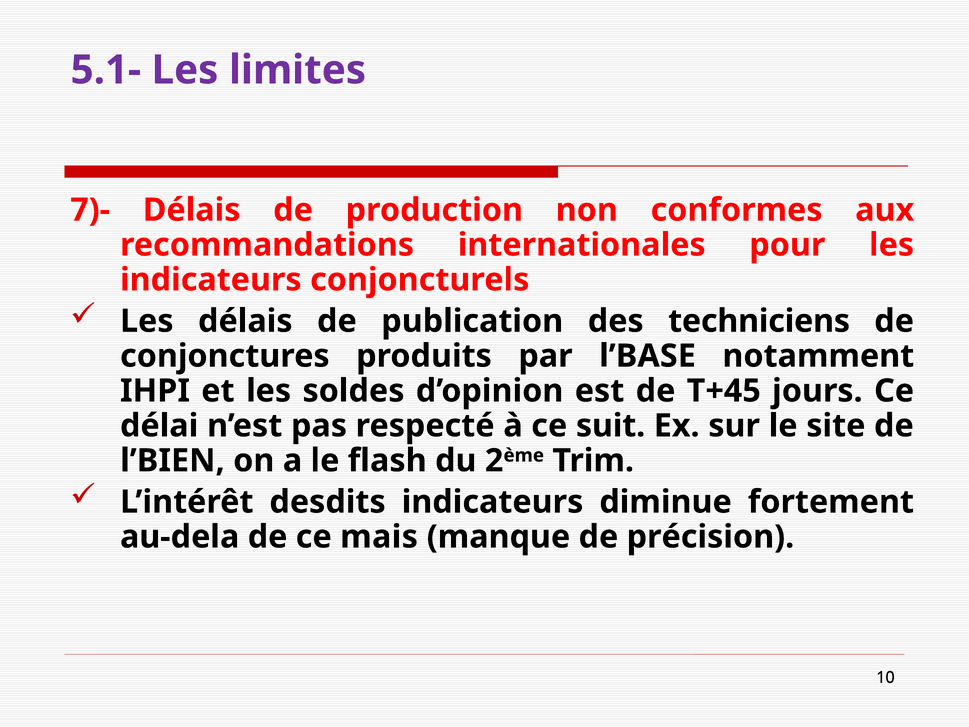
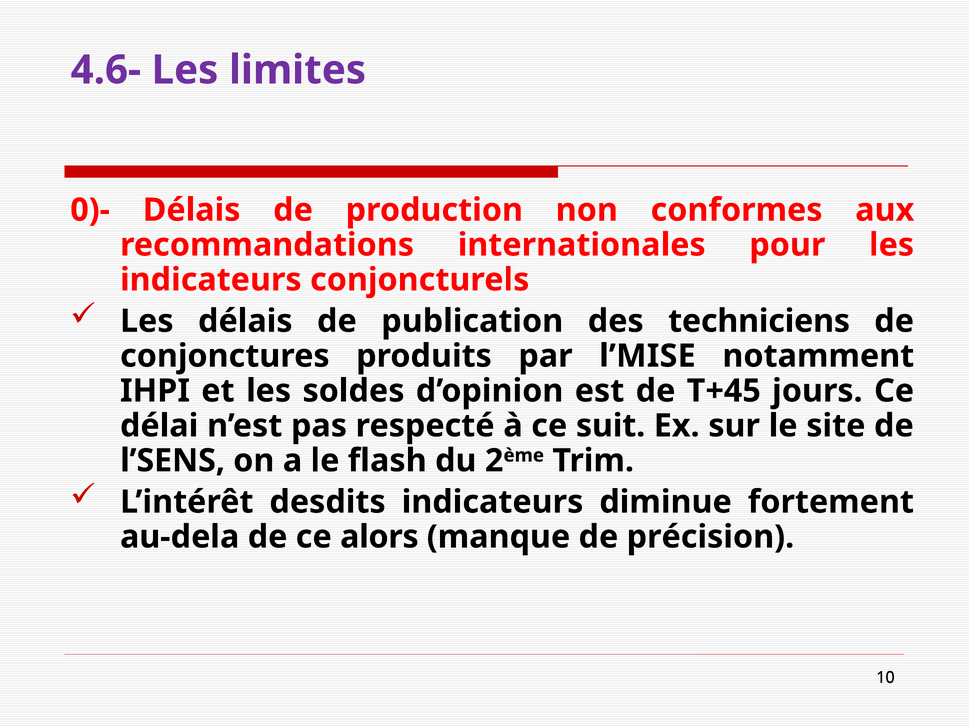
5.1-: 5.1- -> 4.6- (106, 70)
7)-: 7)- -> 0)- (90, 210)
l’BASE: l’BASE -> l’MISE (647, 356)
l’BIEN: l’BIEN -> l’SENS (173, 460)
mais: mais -> alors (379, 537)
